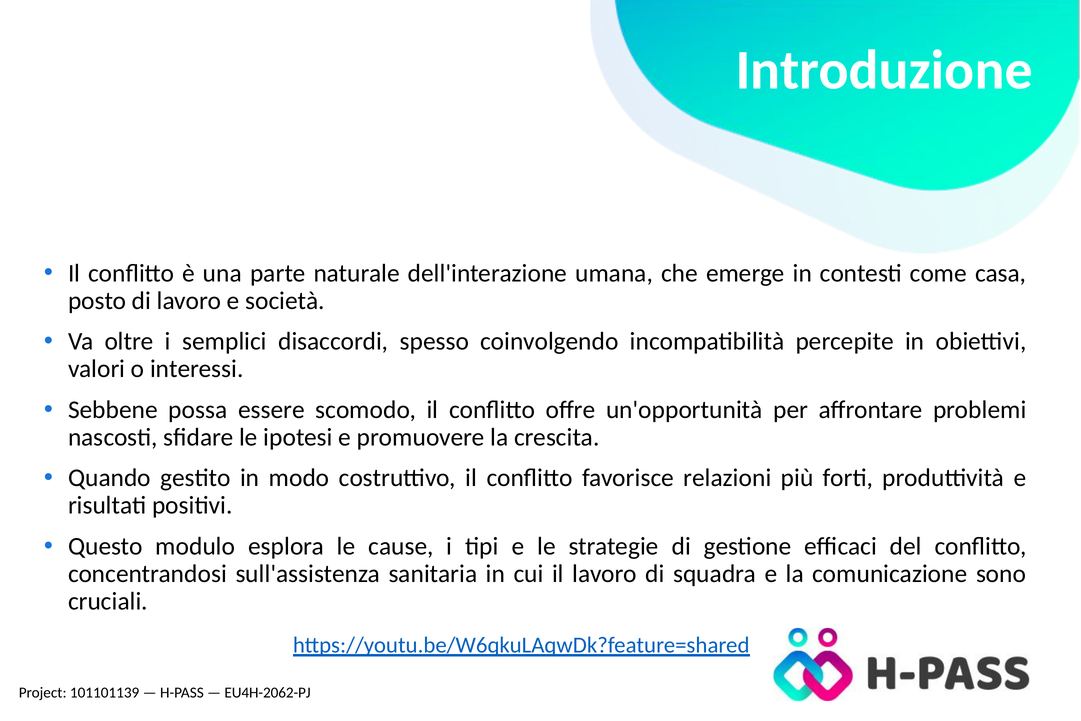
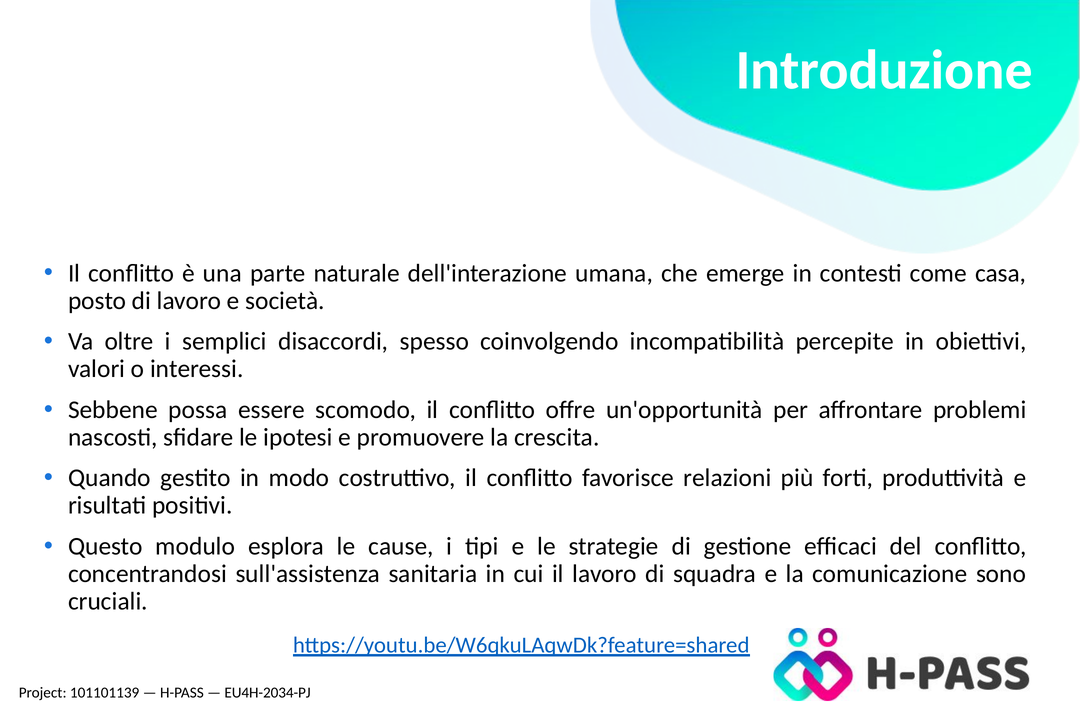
EU4H-2062-PJ: EU4H-2062-PJ -> EU4H-2034-PJ (268, 692)
